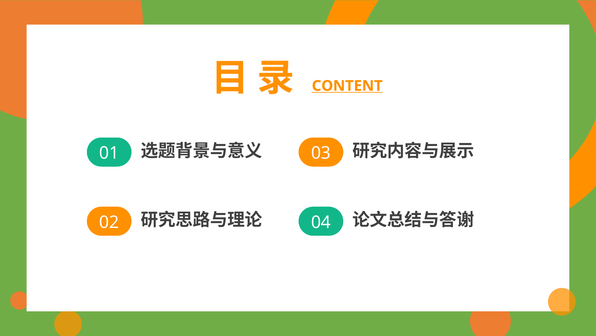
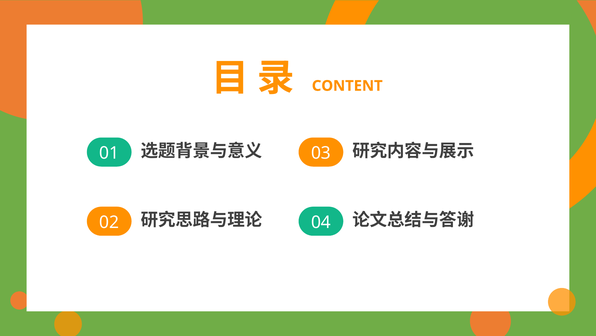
CONTENT underline: present -> none (347, 86)
